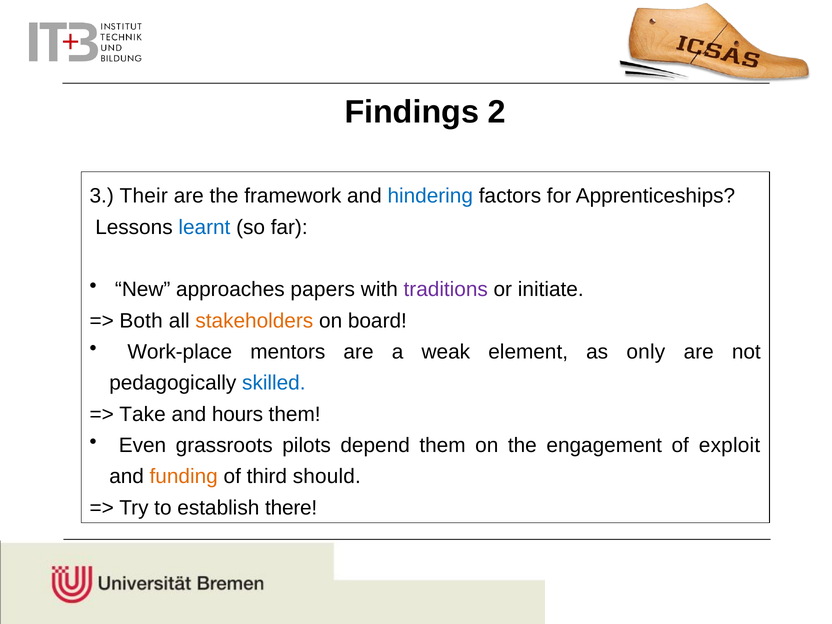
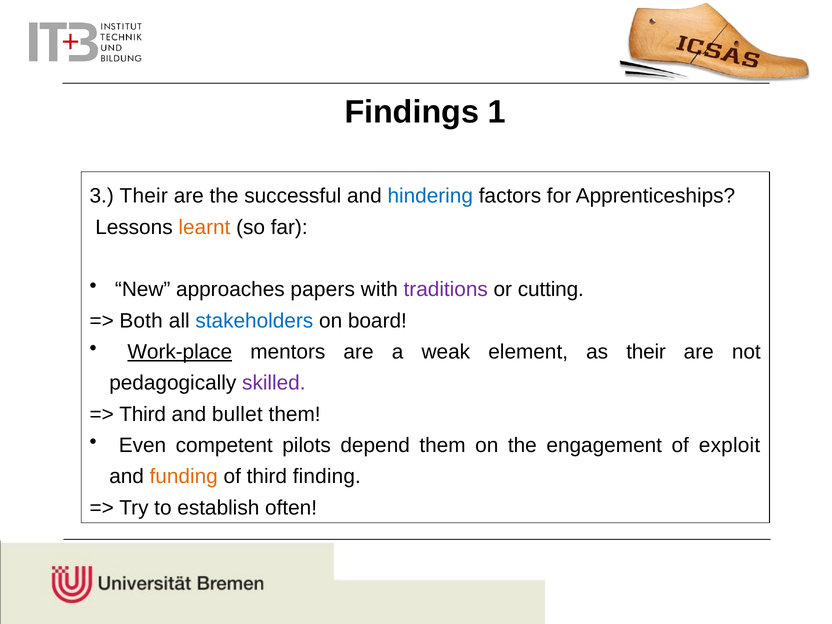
2: 2 -> 1 (497, 112)
framework: framework -> successful (293, 196)
learnt colour: blue -> orange (204, 227)
initiate: initiate -> cutting (551, 290)
stakeholders colour: orange -> blue (254, 321)
Work-place underline: none -> present (180, 352)
as only: only -> their (646, 352)
skilled colour: blue -> purple (274, 383)
Take: Take -> Third (143, 414)
hours: hours -> bullet (237, 414)
grassroots: grassroots -> competent (224, 445)
should: should -> finding (327, 477)
there: there -> often (291, 508)
